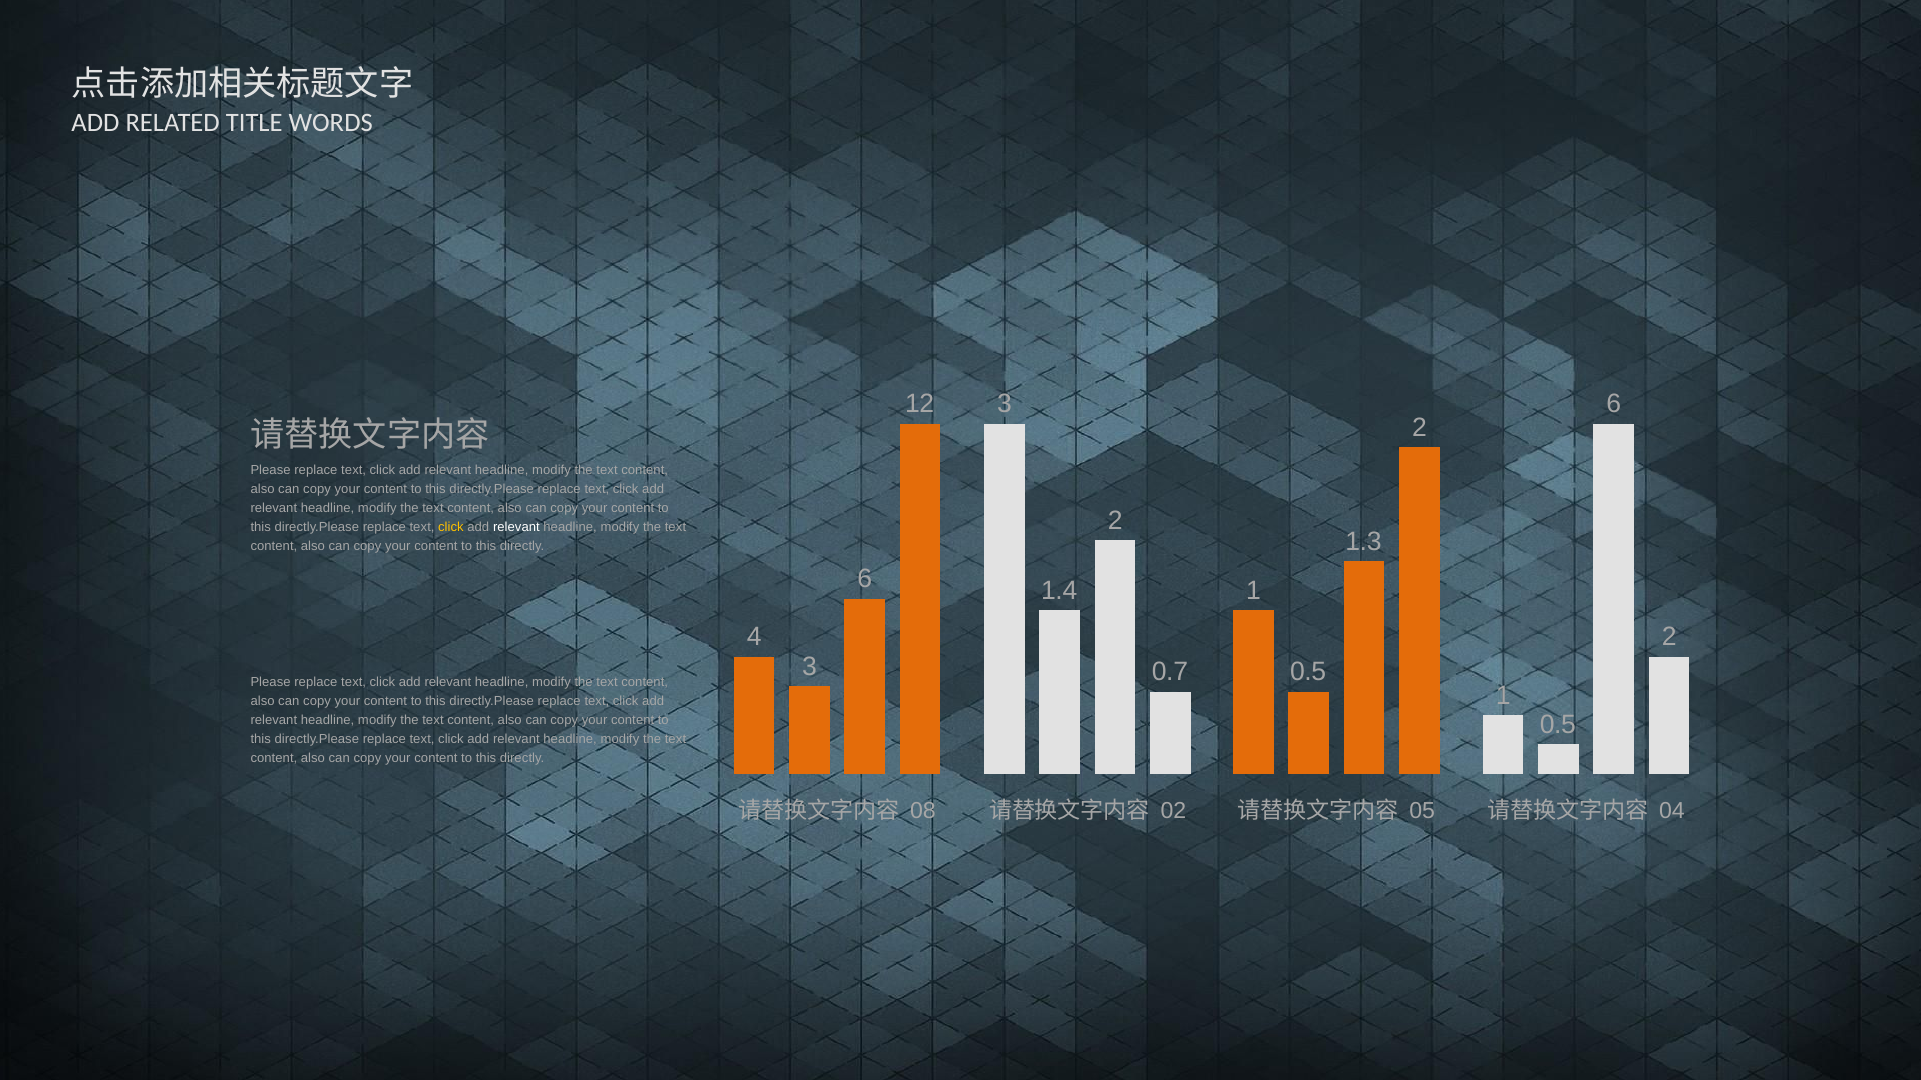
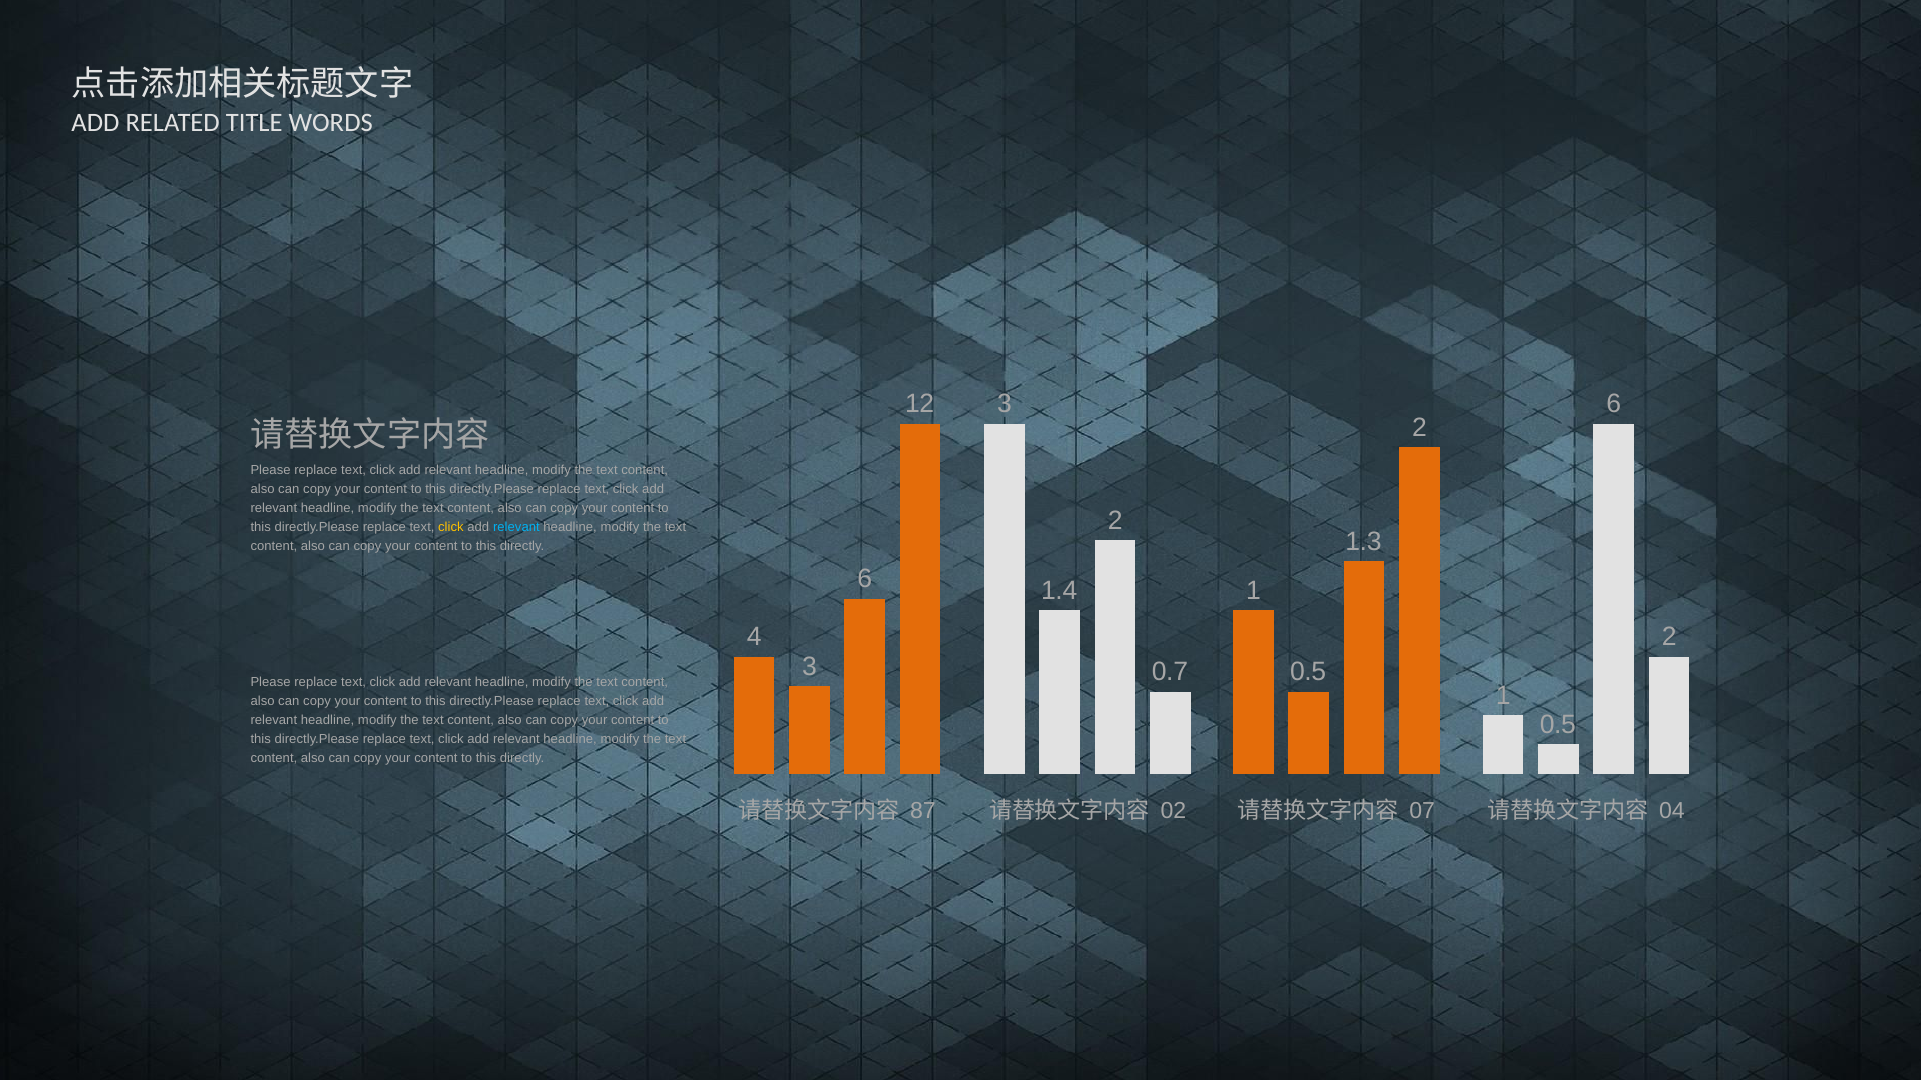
relevant colour: white -> light blue (516, 527)
08: 08 -> 87 (923, 811)
05: 05 -> 07 (1422, 811)
